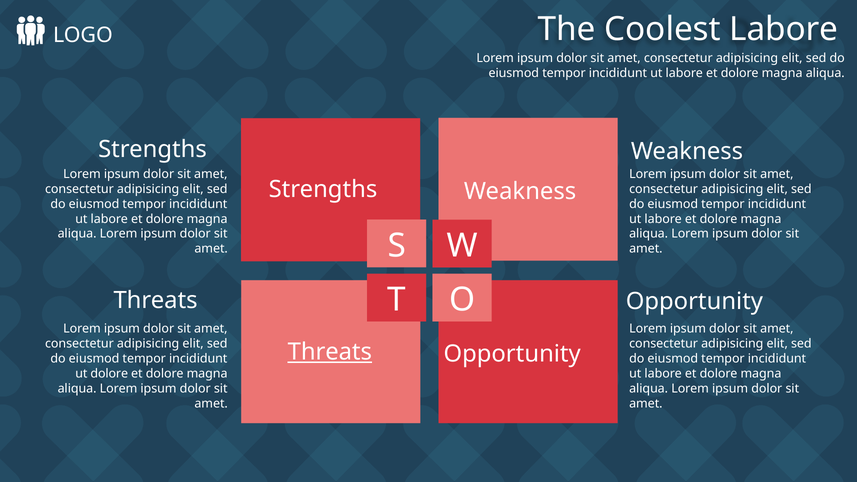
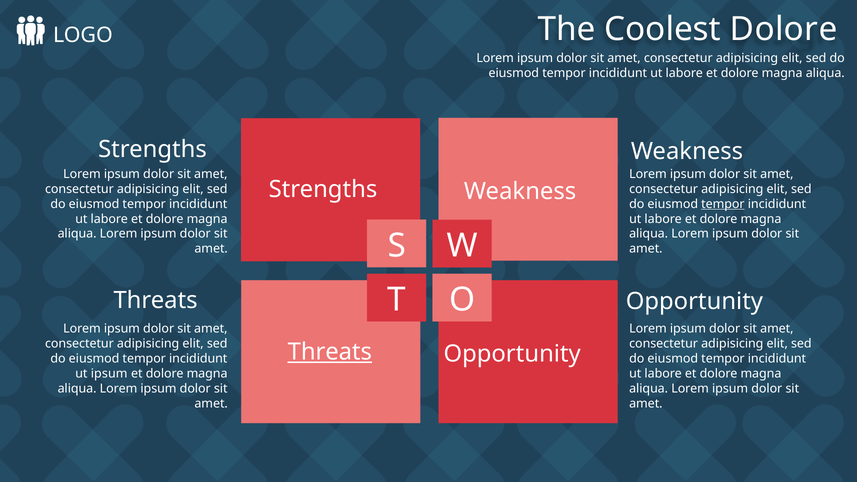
Coolest Labore: Labore -> Dolore (784, 29)
tempor underline: none -> present (723, 204)
ut dolore: dolore -> ipsum (109, 374)
